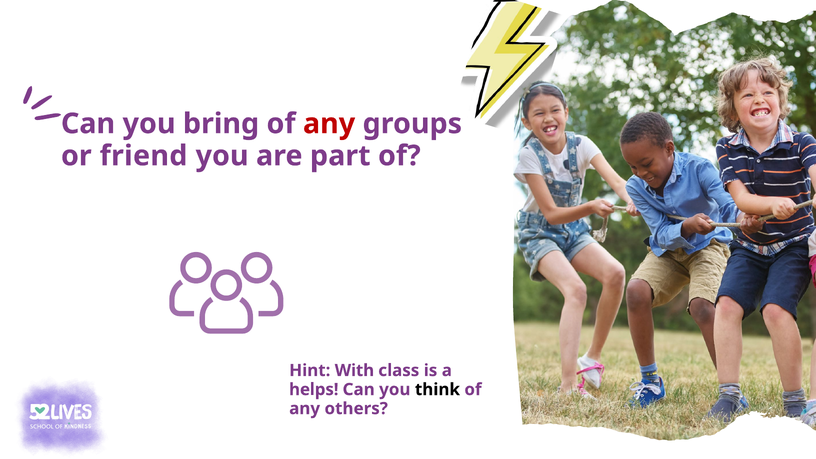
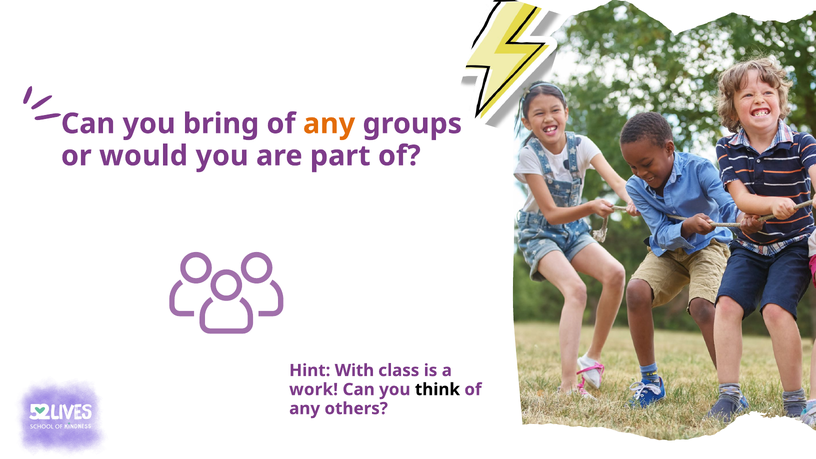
any colour: red -> orange (329, 124)
friend: friend -> would (144, 156)
helps: helps -> work (314, 390)
